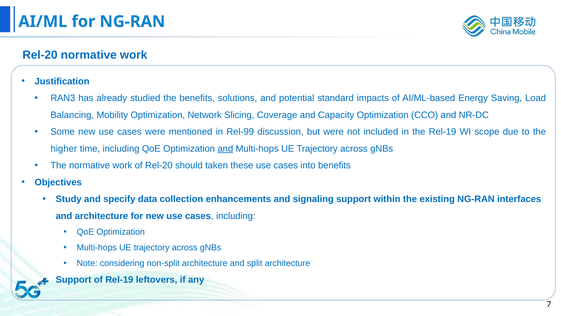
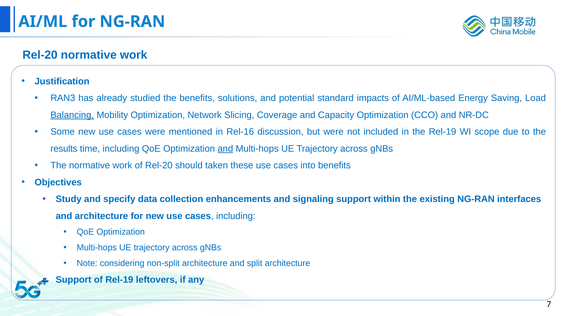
Balancing underline: none -> present (72, 115)
Rel-99: Rel-99 -> Rel-16 (240, 132)
higher: higher -> results (64, 148)
